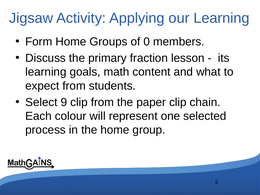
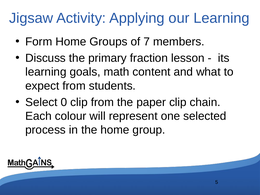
0: 0 -> 7 (147, 42)
9: 9 -> 0 (64, 102)
